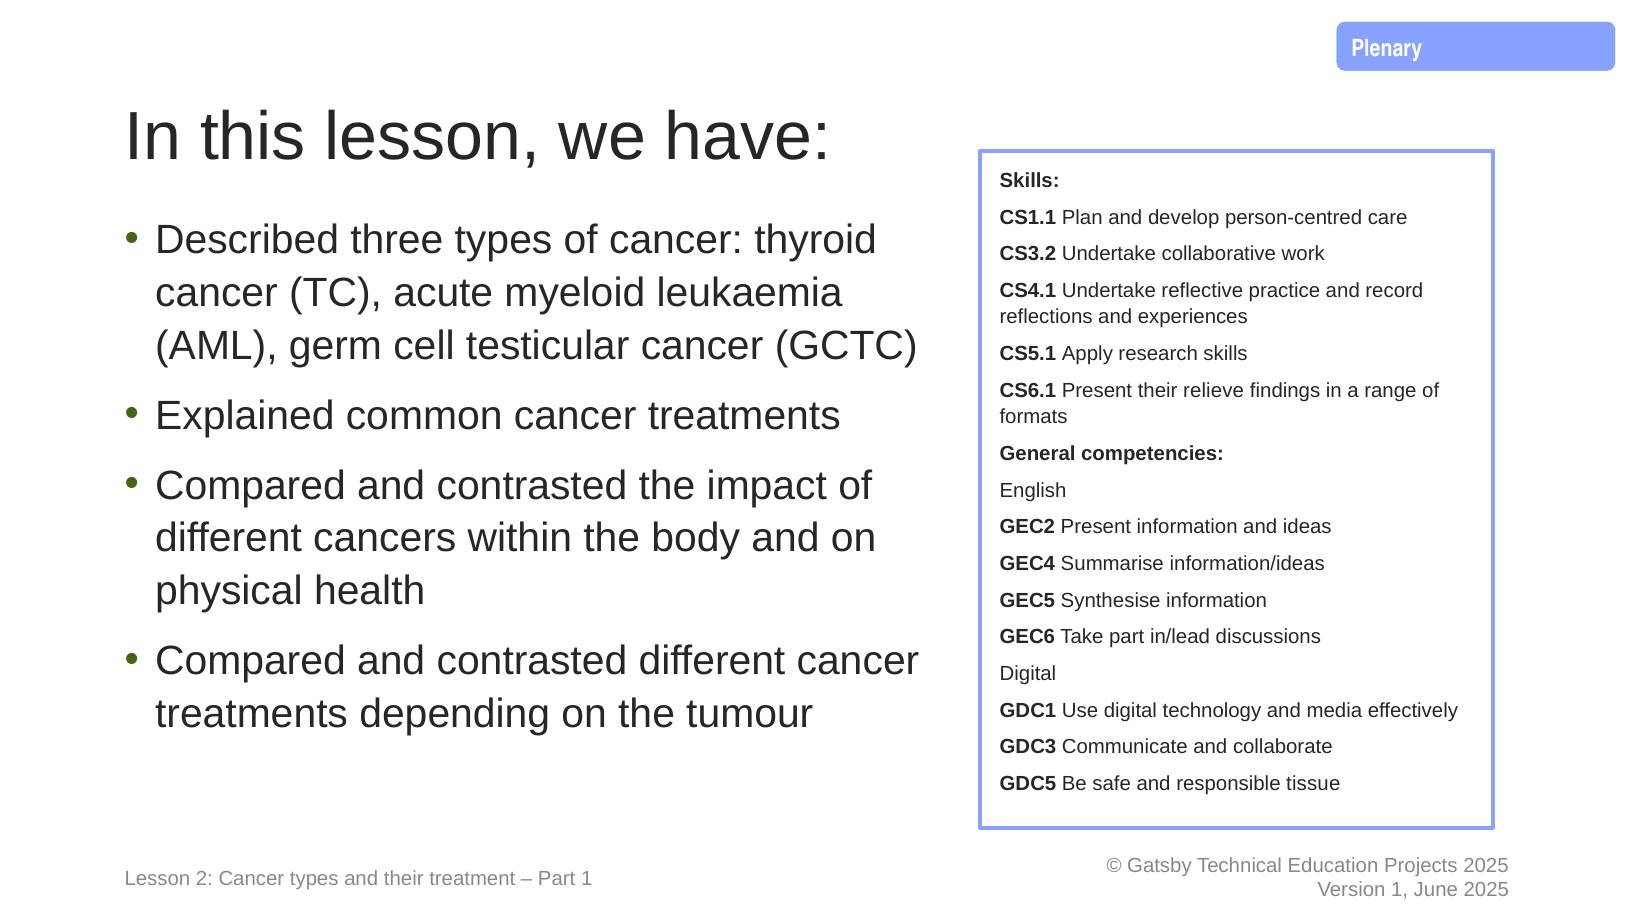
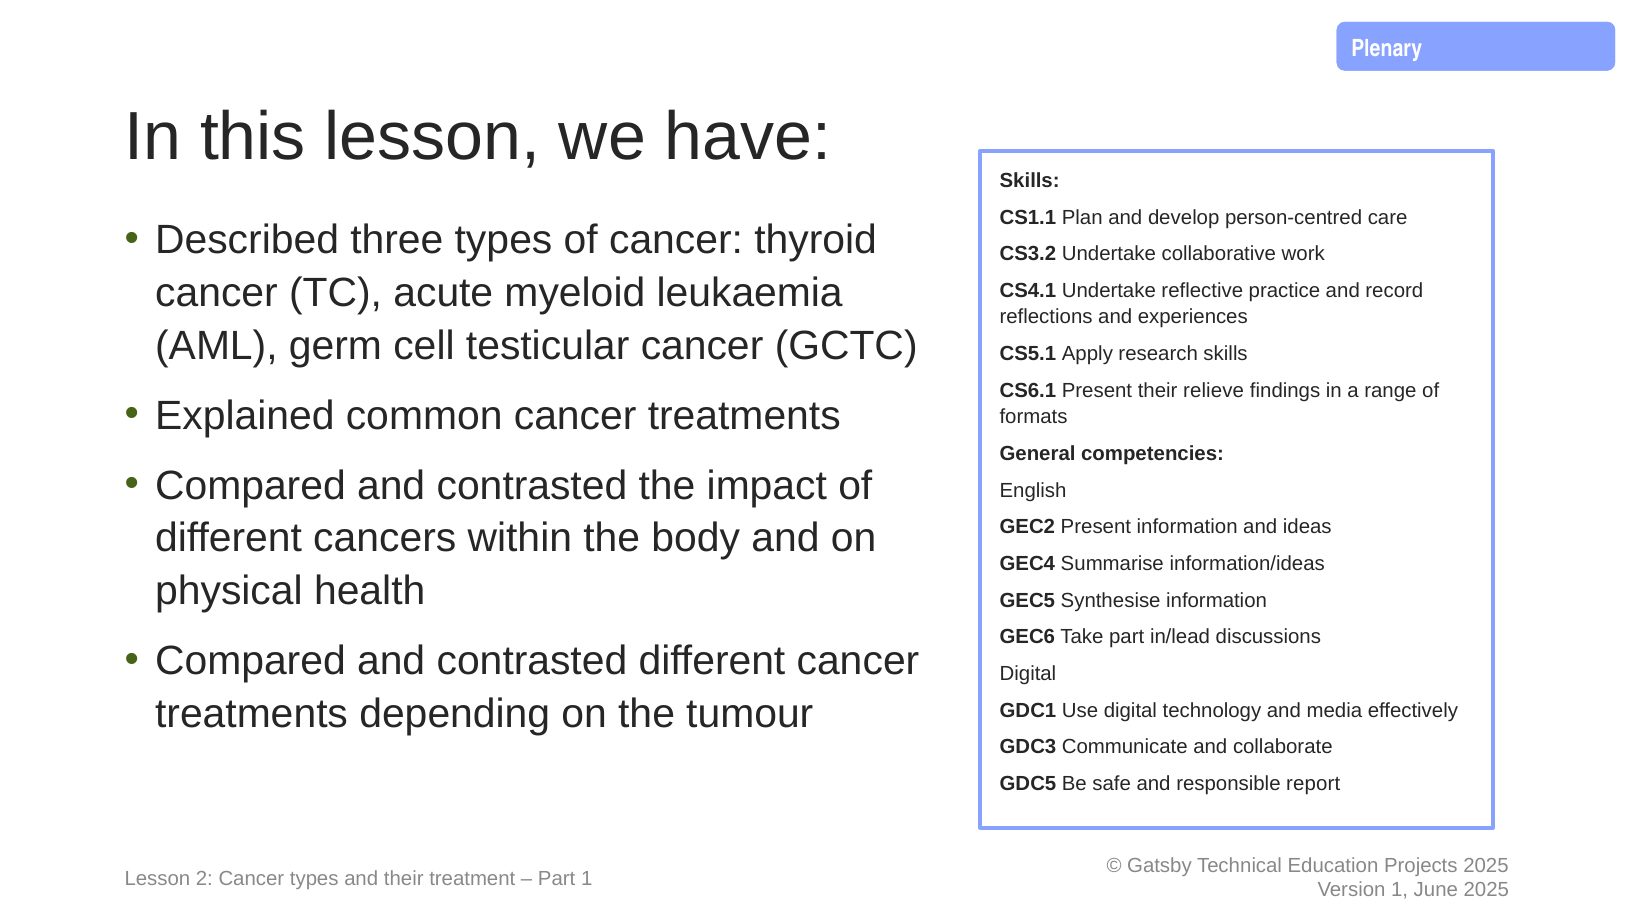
tissue: tissue -> report (1313, 784)
